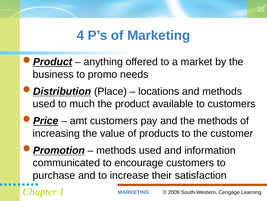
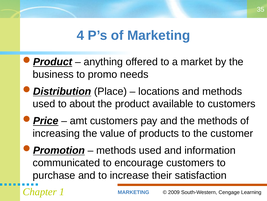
much: much -> about (82, 104)
